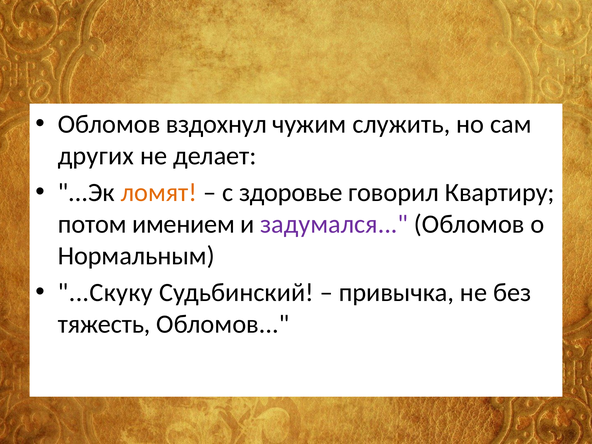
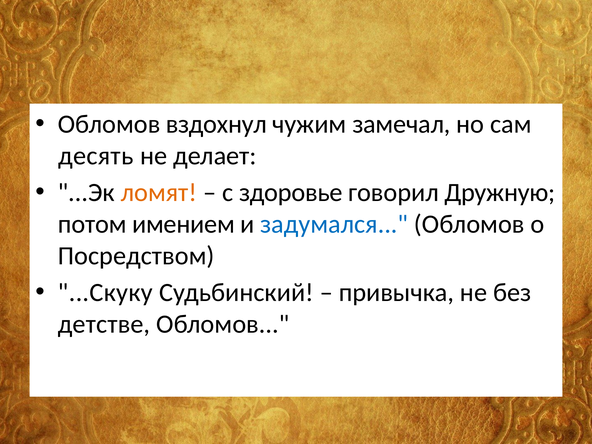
служить: служить -> замечал (401, 124)
других: других -> десять (96, 156)
Квартиру: Квартиру -> Дружную (500, 193)
задумался colour: purple -> blue (334, 224)
Нормальным: Нормальным -> Посредством (136, 256)
тяжесть: тяжесть -> детстве (104, 324)
